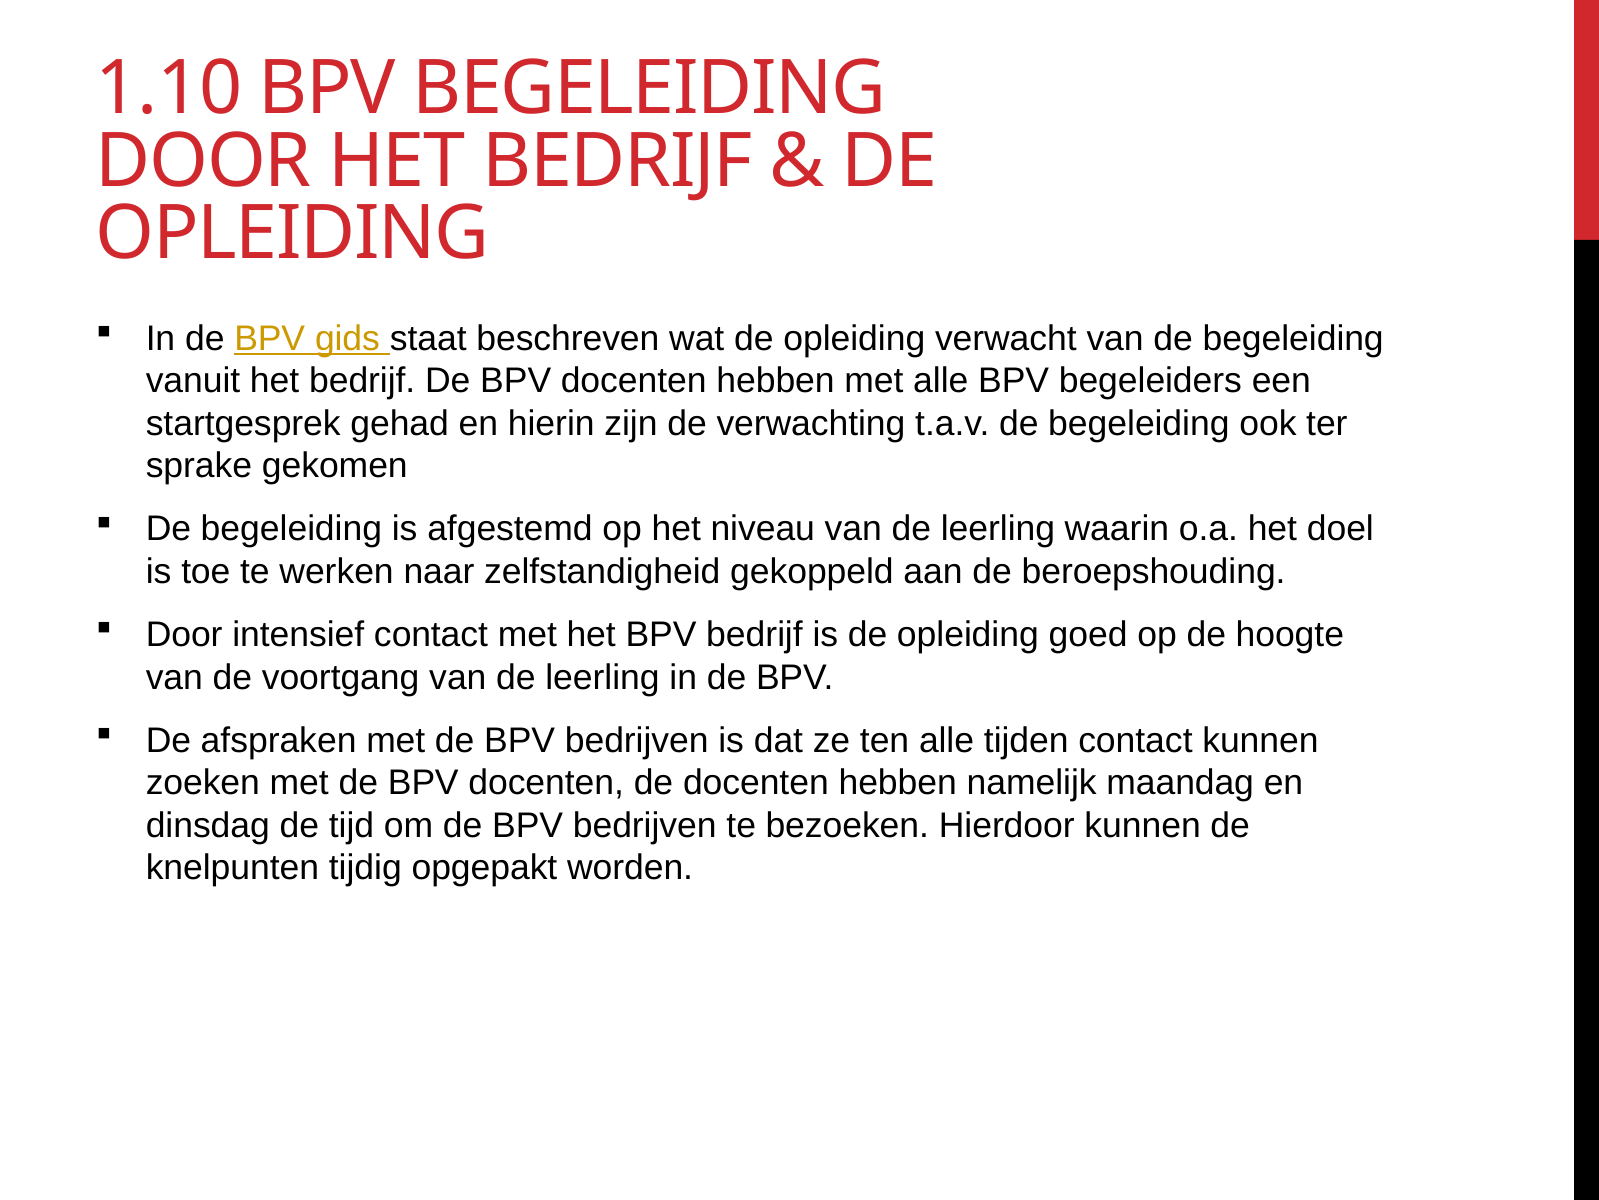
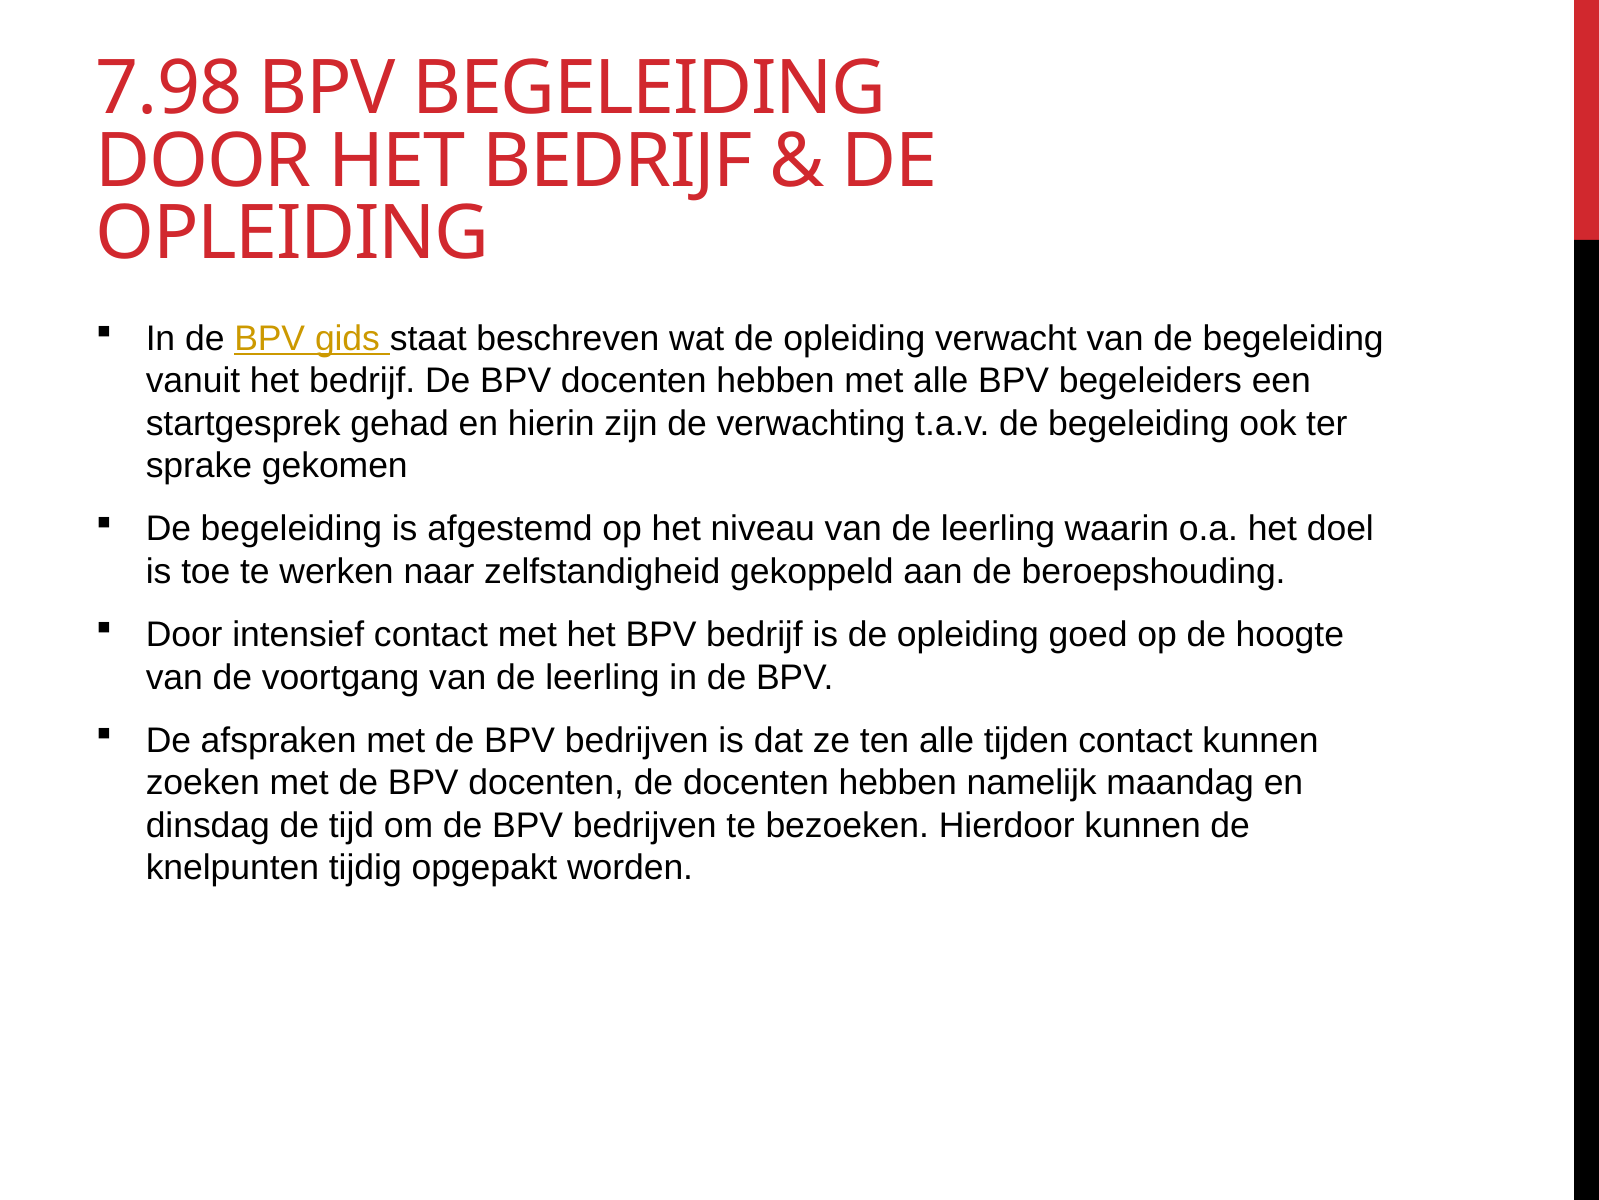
1.10: 1.10 -> 7.98 (169, 89)
